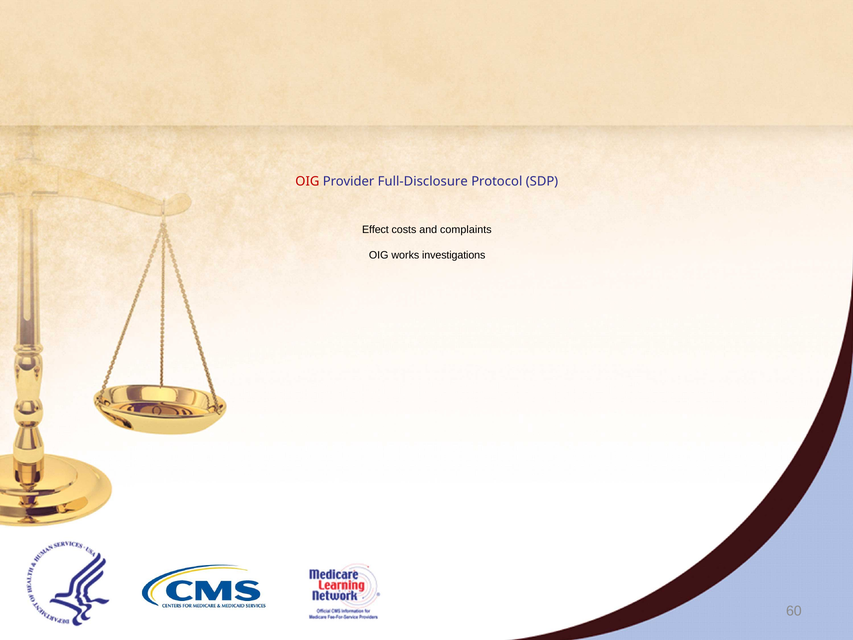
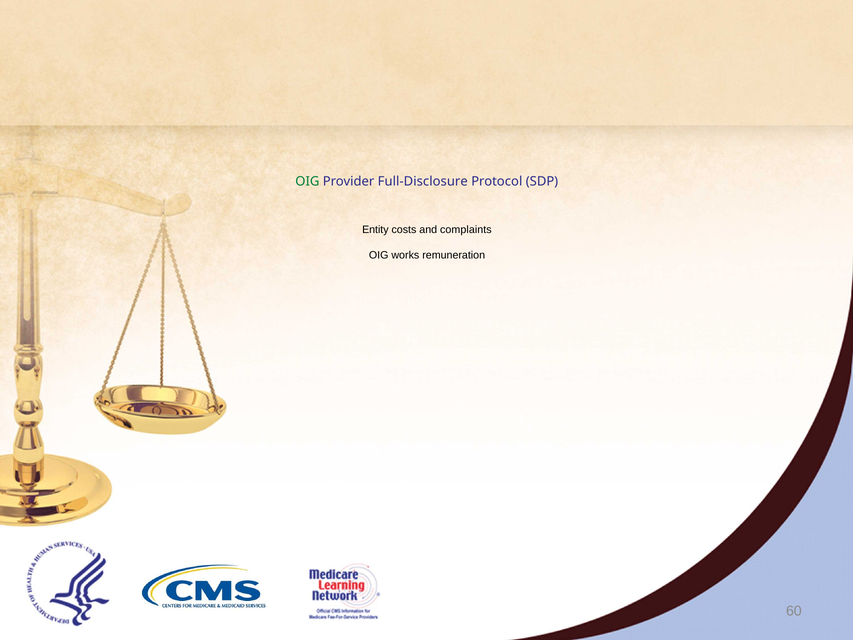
OIG colour: red -> green (307, 181)
Effect: Effect -> Entity (375, 230)
investigations: investigations -> remuneration (454, 255)
